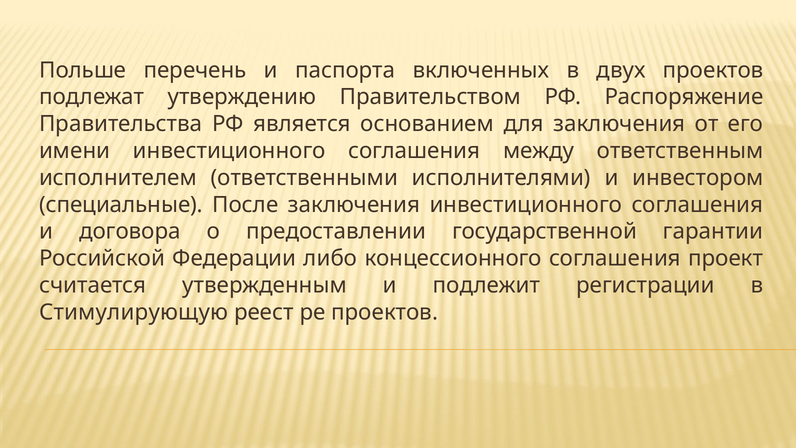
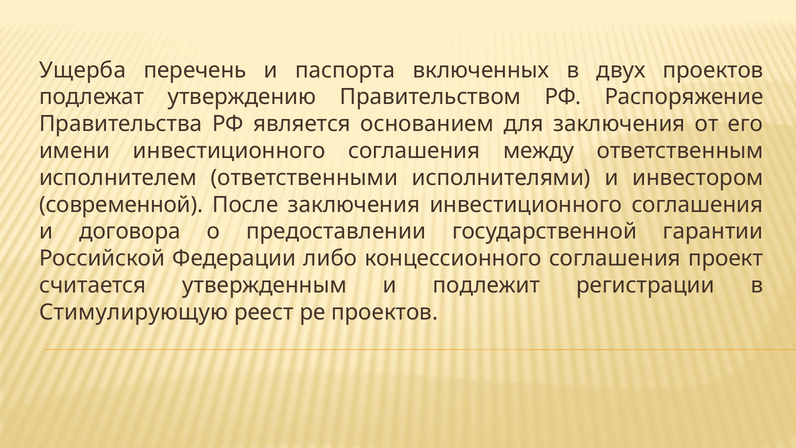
Польше: Польше -> Ущерба (83, 70)
специальные: специальные -> современной (121, 205)
